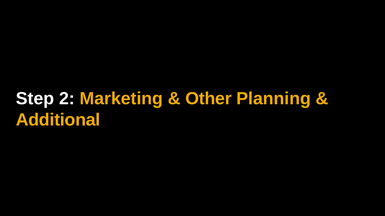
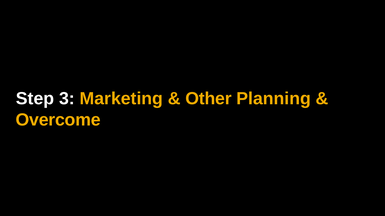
2: 2 -> 3 (67, 99)
Additional: Additional -> Overcome (58, 120)
